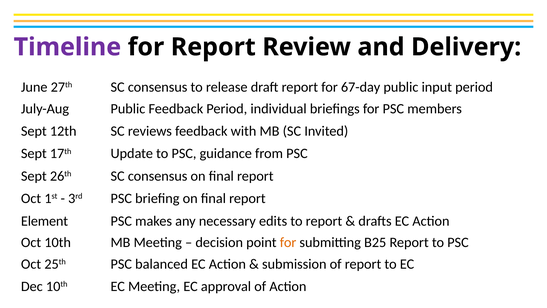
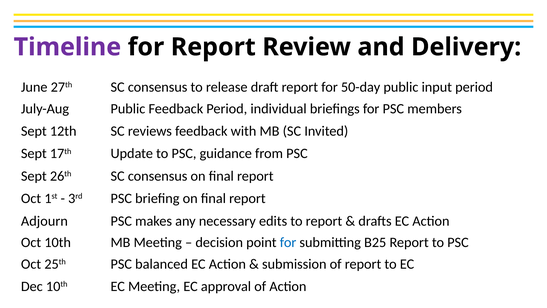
67-day: 67-day -> 50-day (361, 87)
Element: Element -> Adjourn (44, 221)
for colour: orange -> blue (288, 242)
